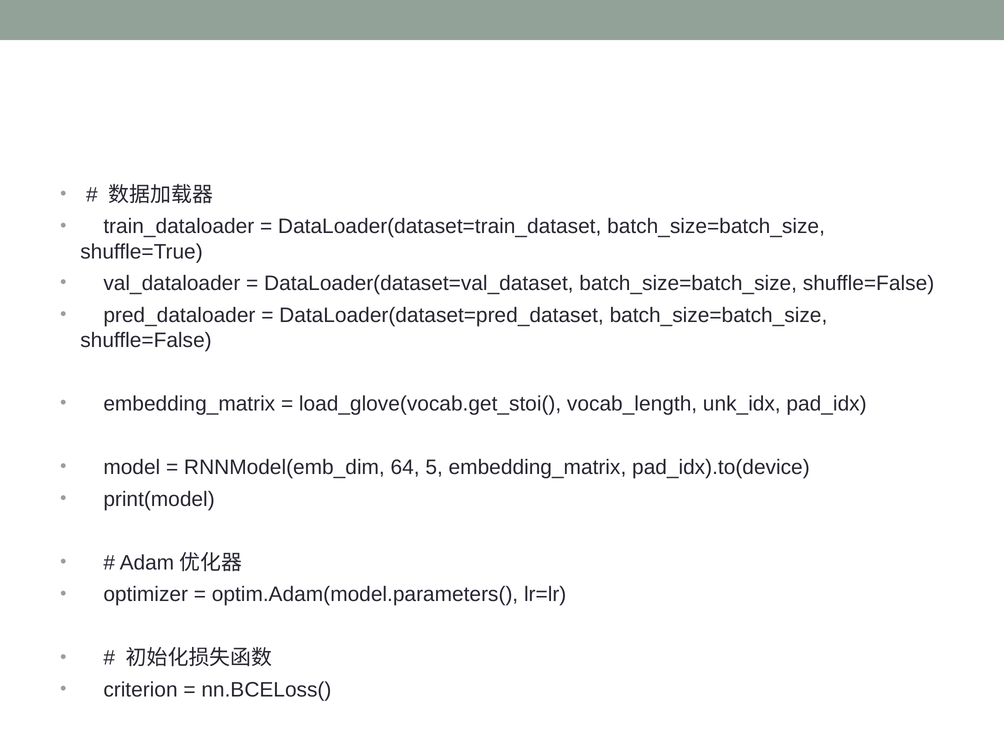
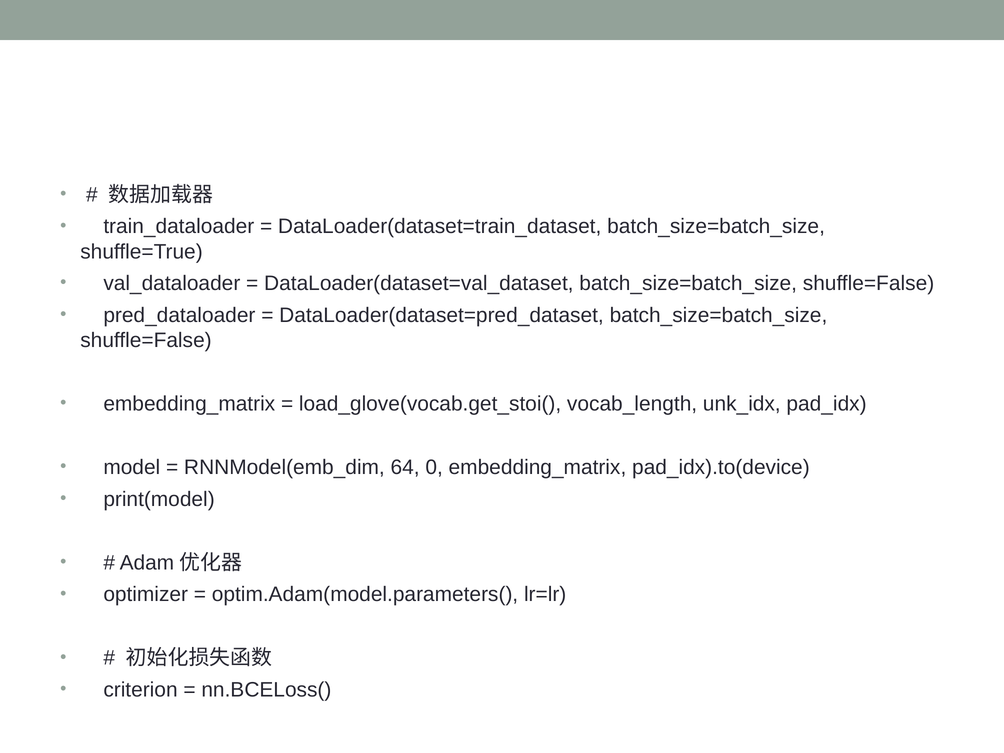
5: 5 -> 0 (434, 467)
